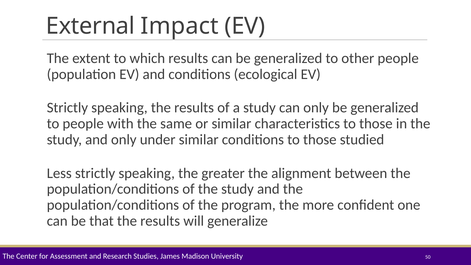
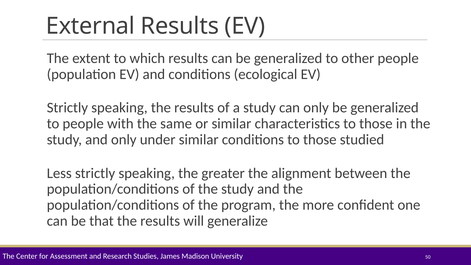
External Impact: Impact -> Results (180, 26)
